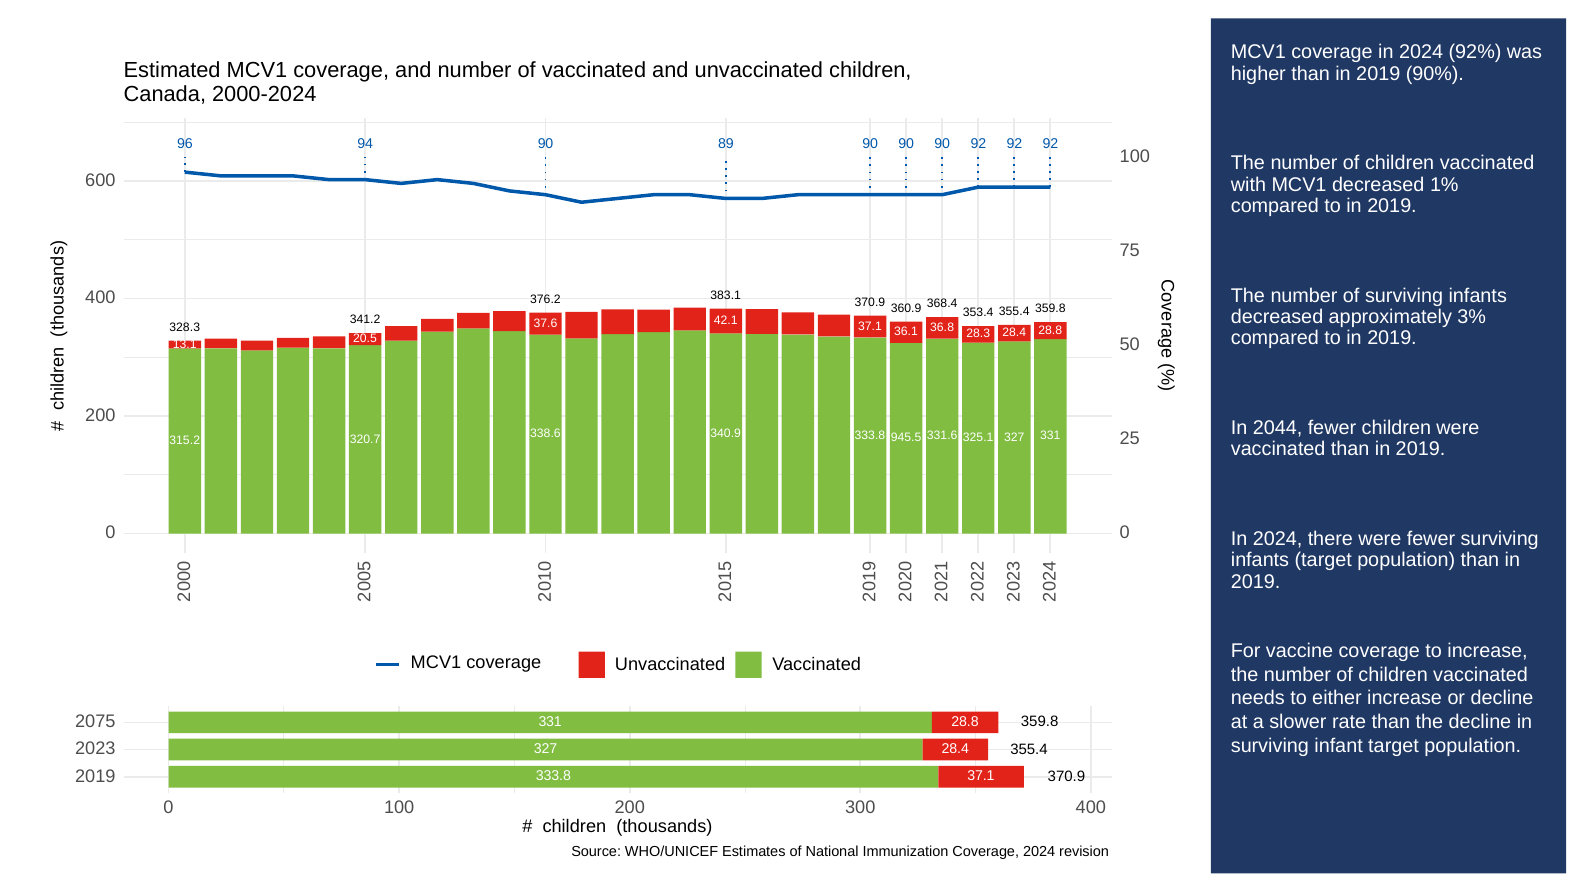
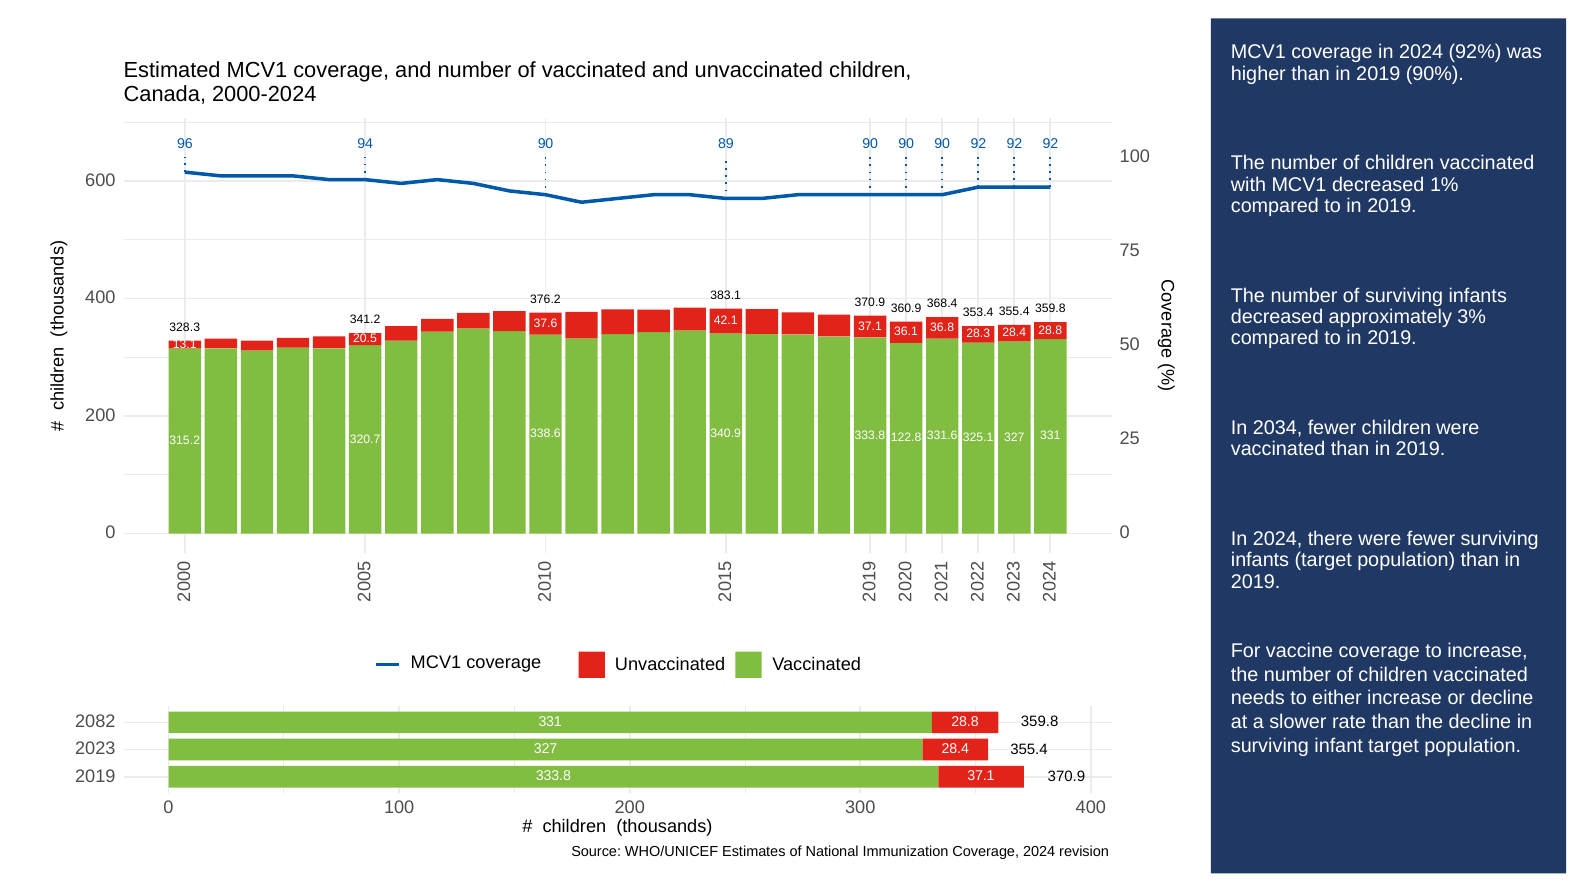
2044: 2044 -> 2034 (1278, 428)
945.5: 945.5 -> 122.8 (906, 438)
2075: 2075 -> 2082 (95, 722)
